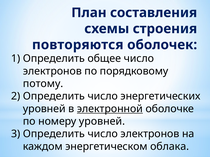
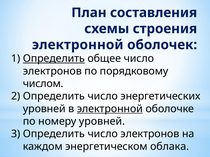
повторяются: повторяются -> электронной (78, 45)
Определить underline: none -> present (54, 59)
потому: потому -> числом (43, 84)
